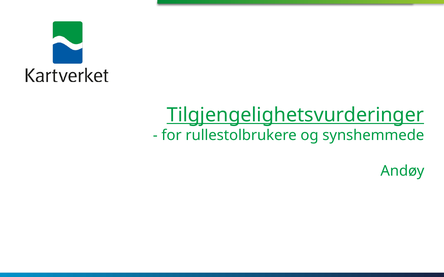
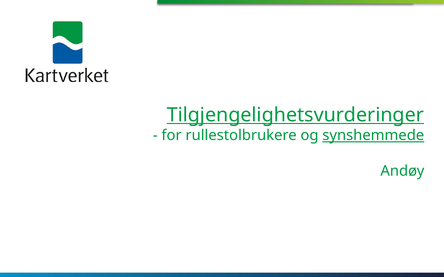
synshemmede underline: none -> present (373, 136)
